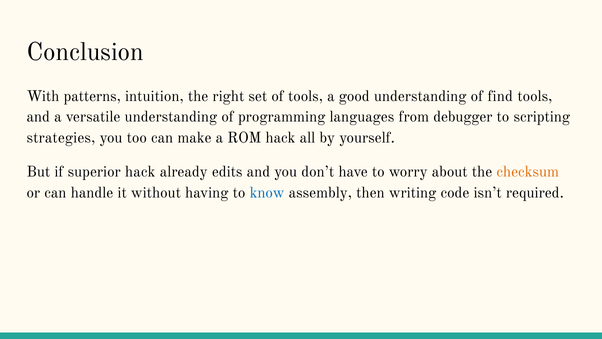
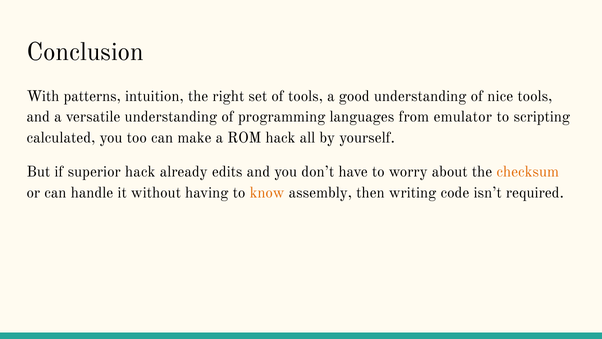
find: find -> nice (500, 96)
debugger: debugger -> emulator (463, 117)
strategies: strategies -> calculated (61, 137)
know colour: blue -> orange (267, 192)
